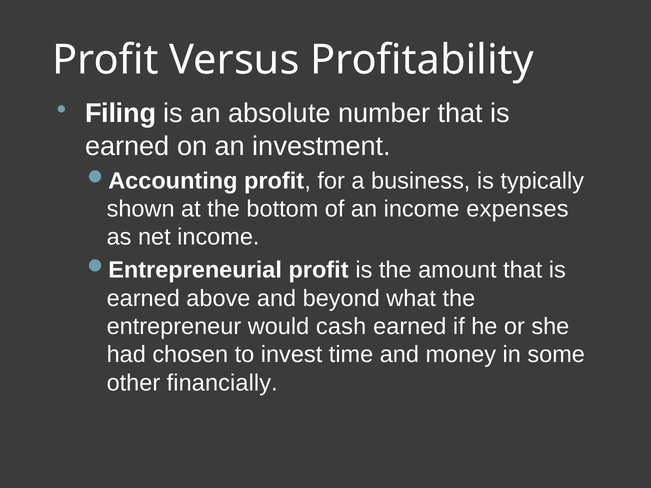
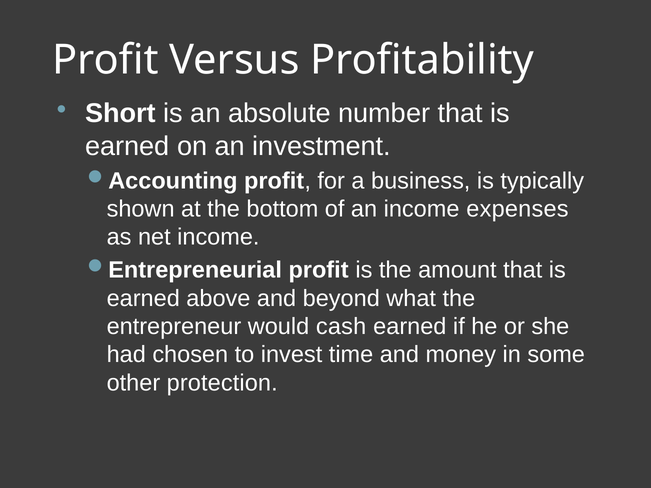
Filing: Filing -> Short (121, 114)
financially: financially -> protection (222, 383)
